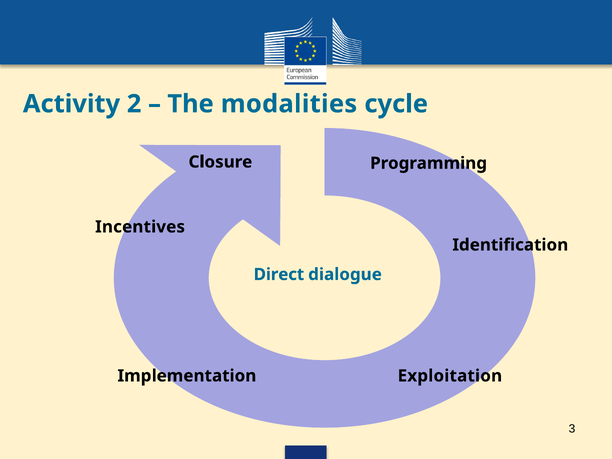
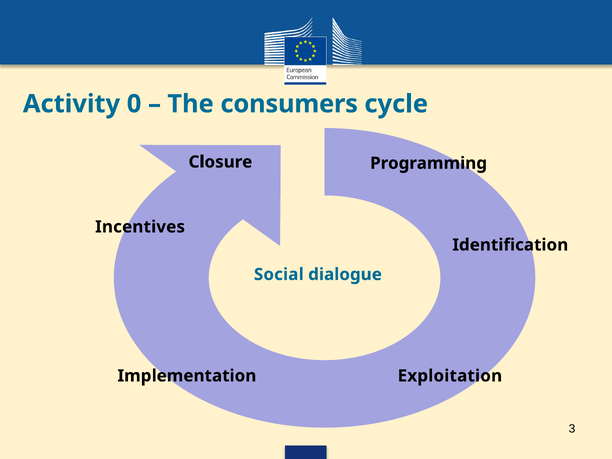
2: 2 -> 0 (134, 104)
modalities: modalities -> consumers (289, 104)
Direct: Direct -> Social (279, 274)
